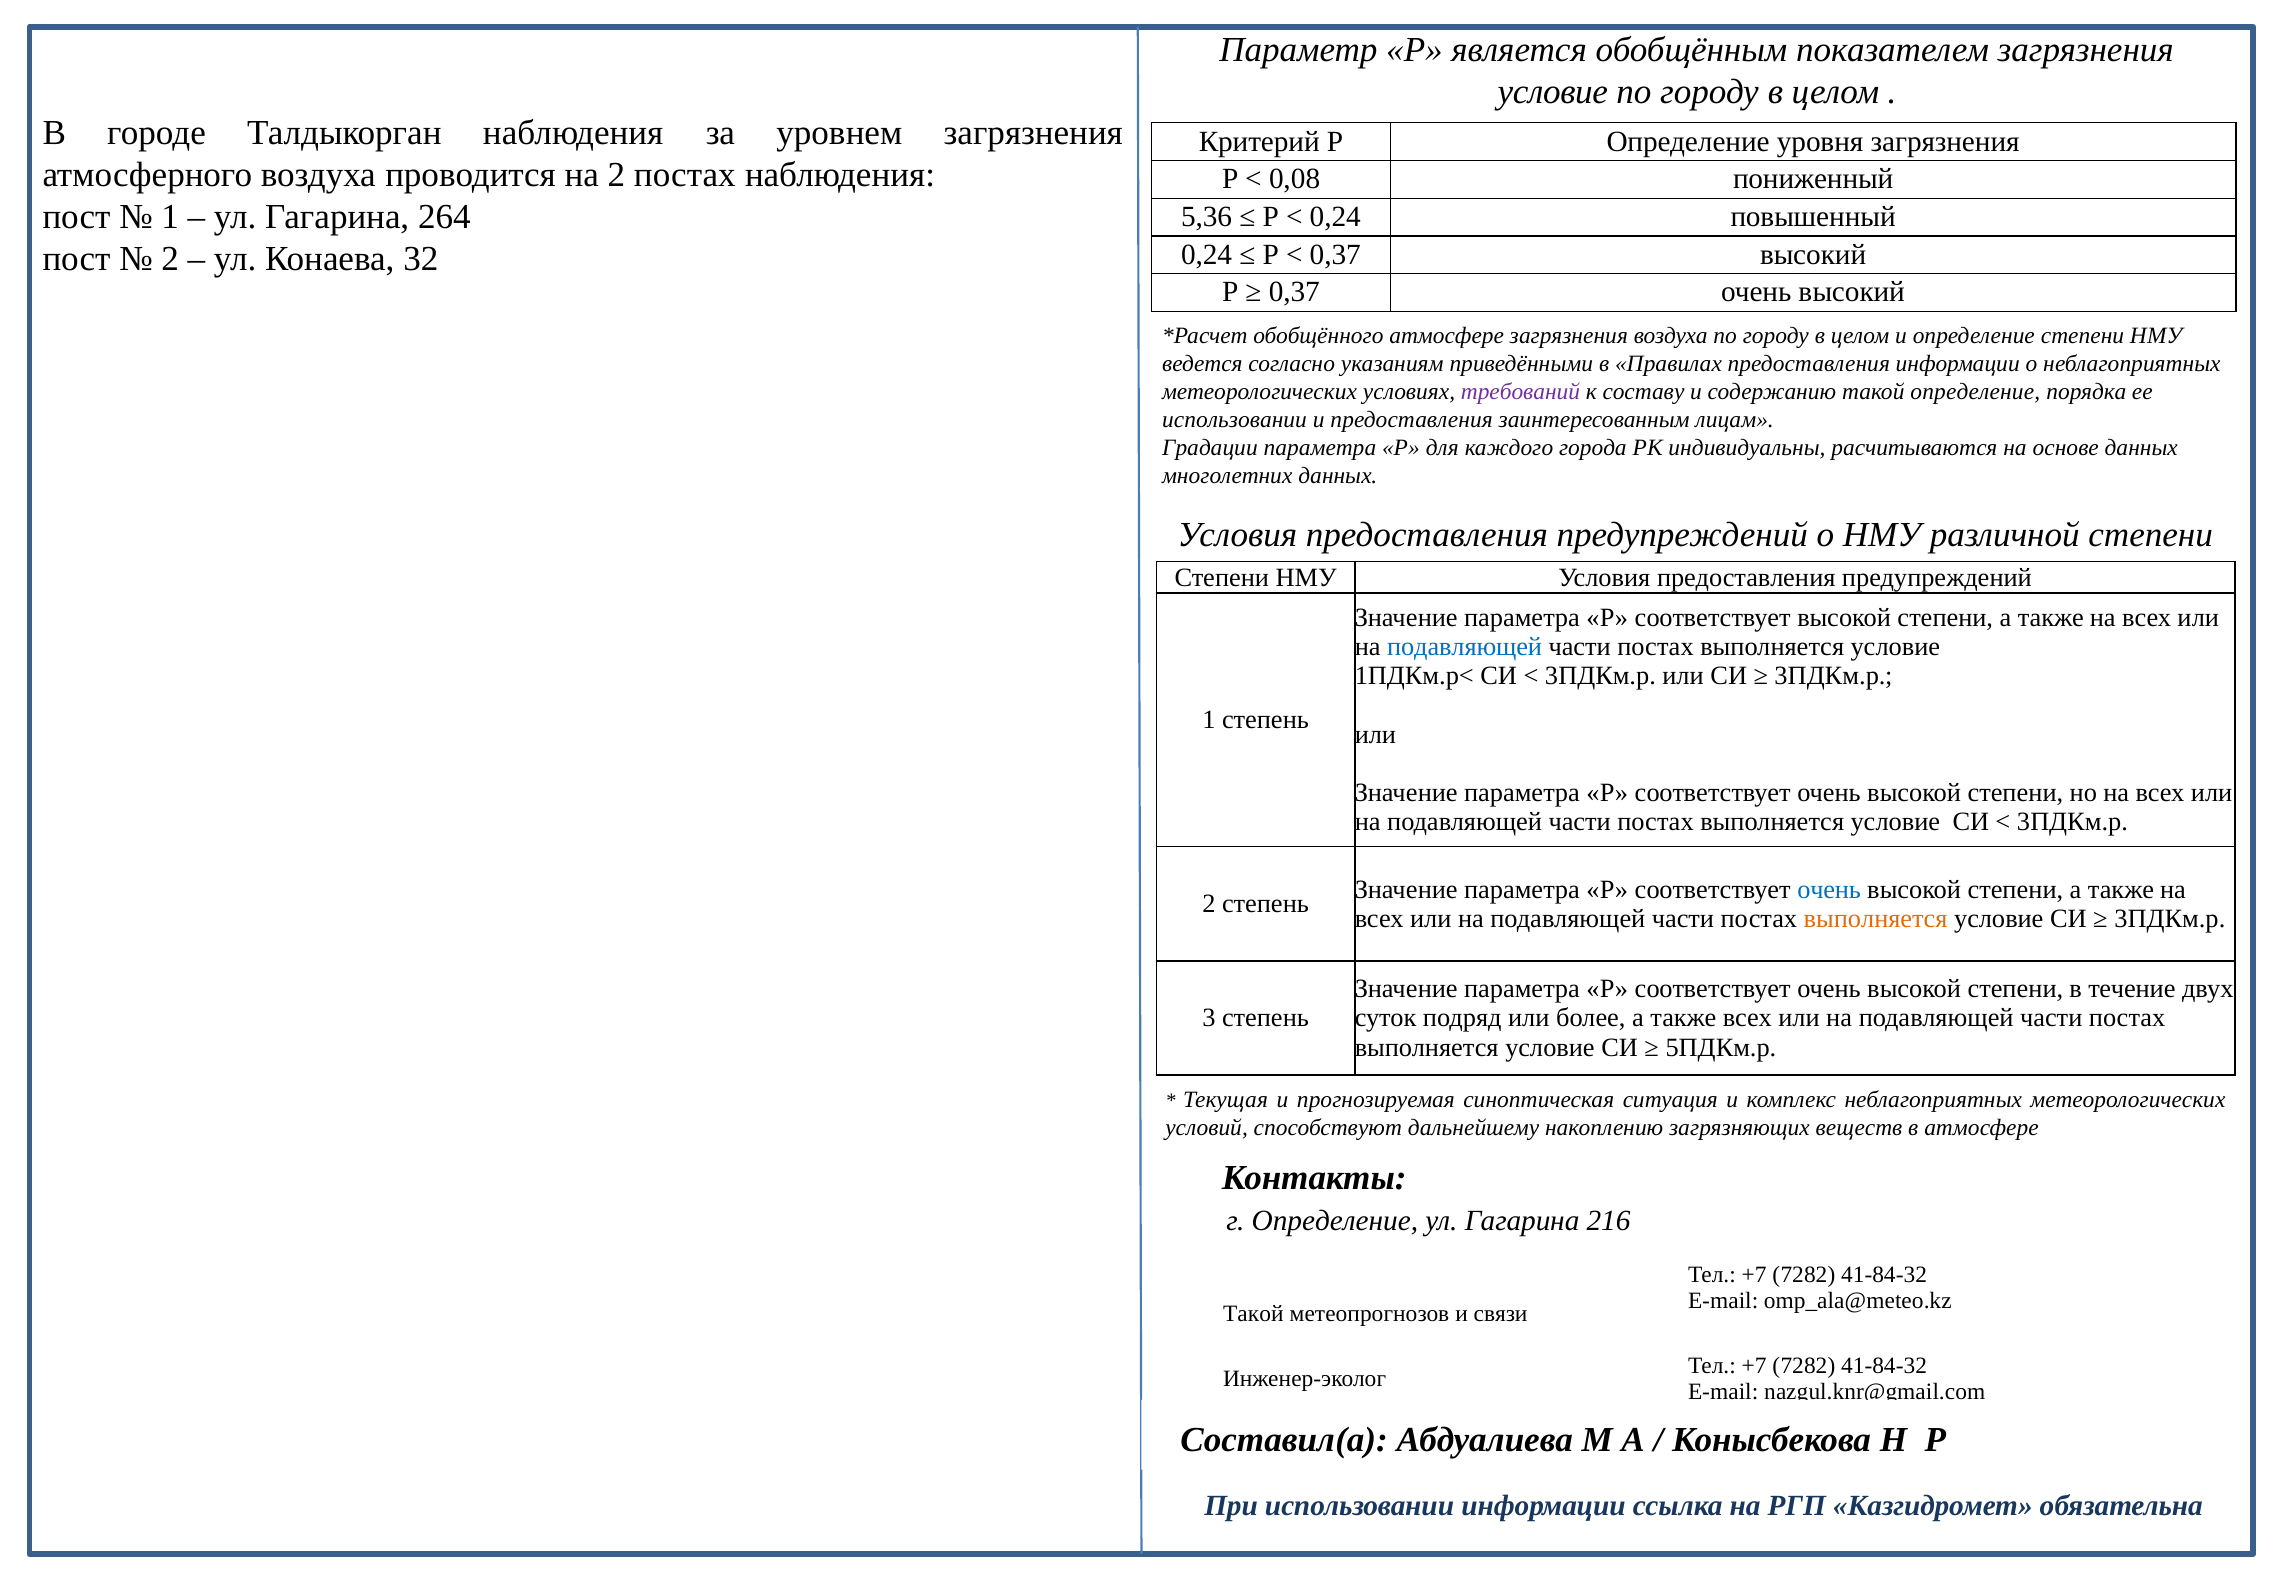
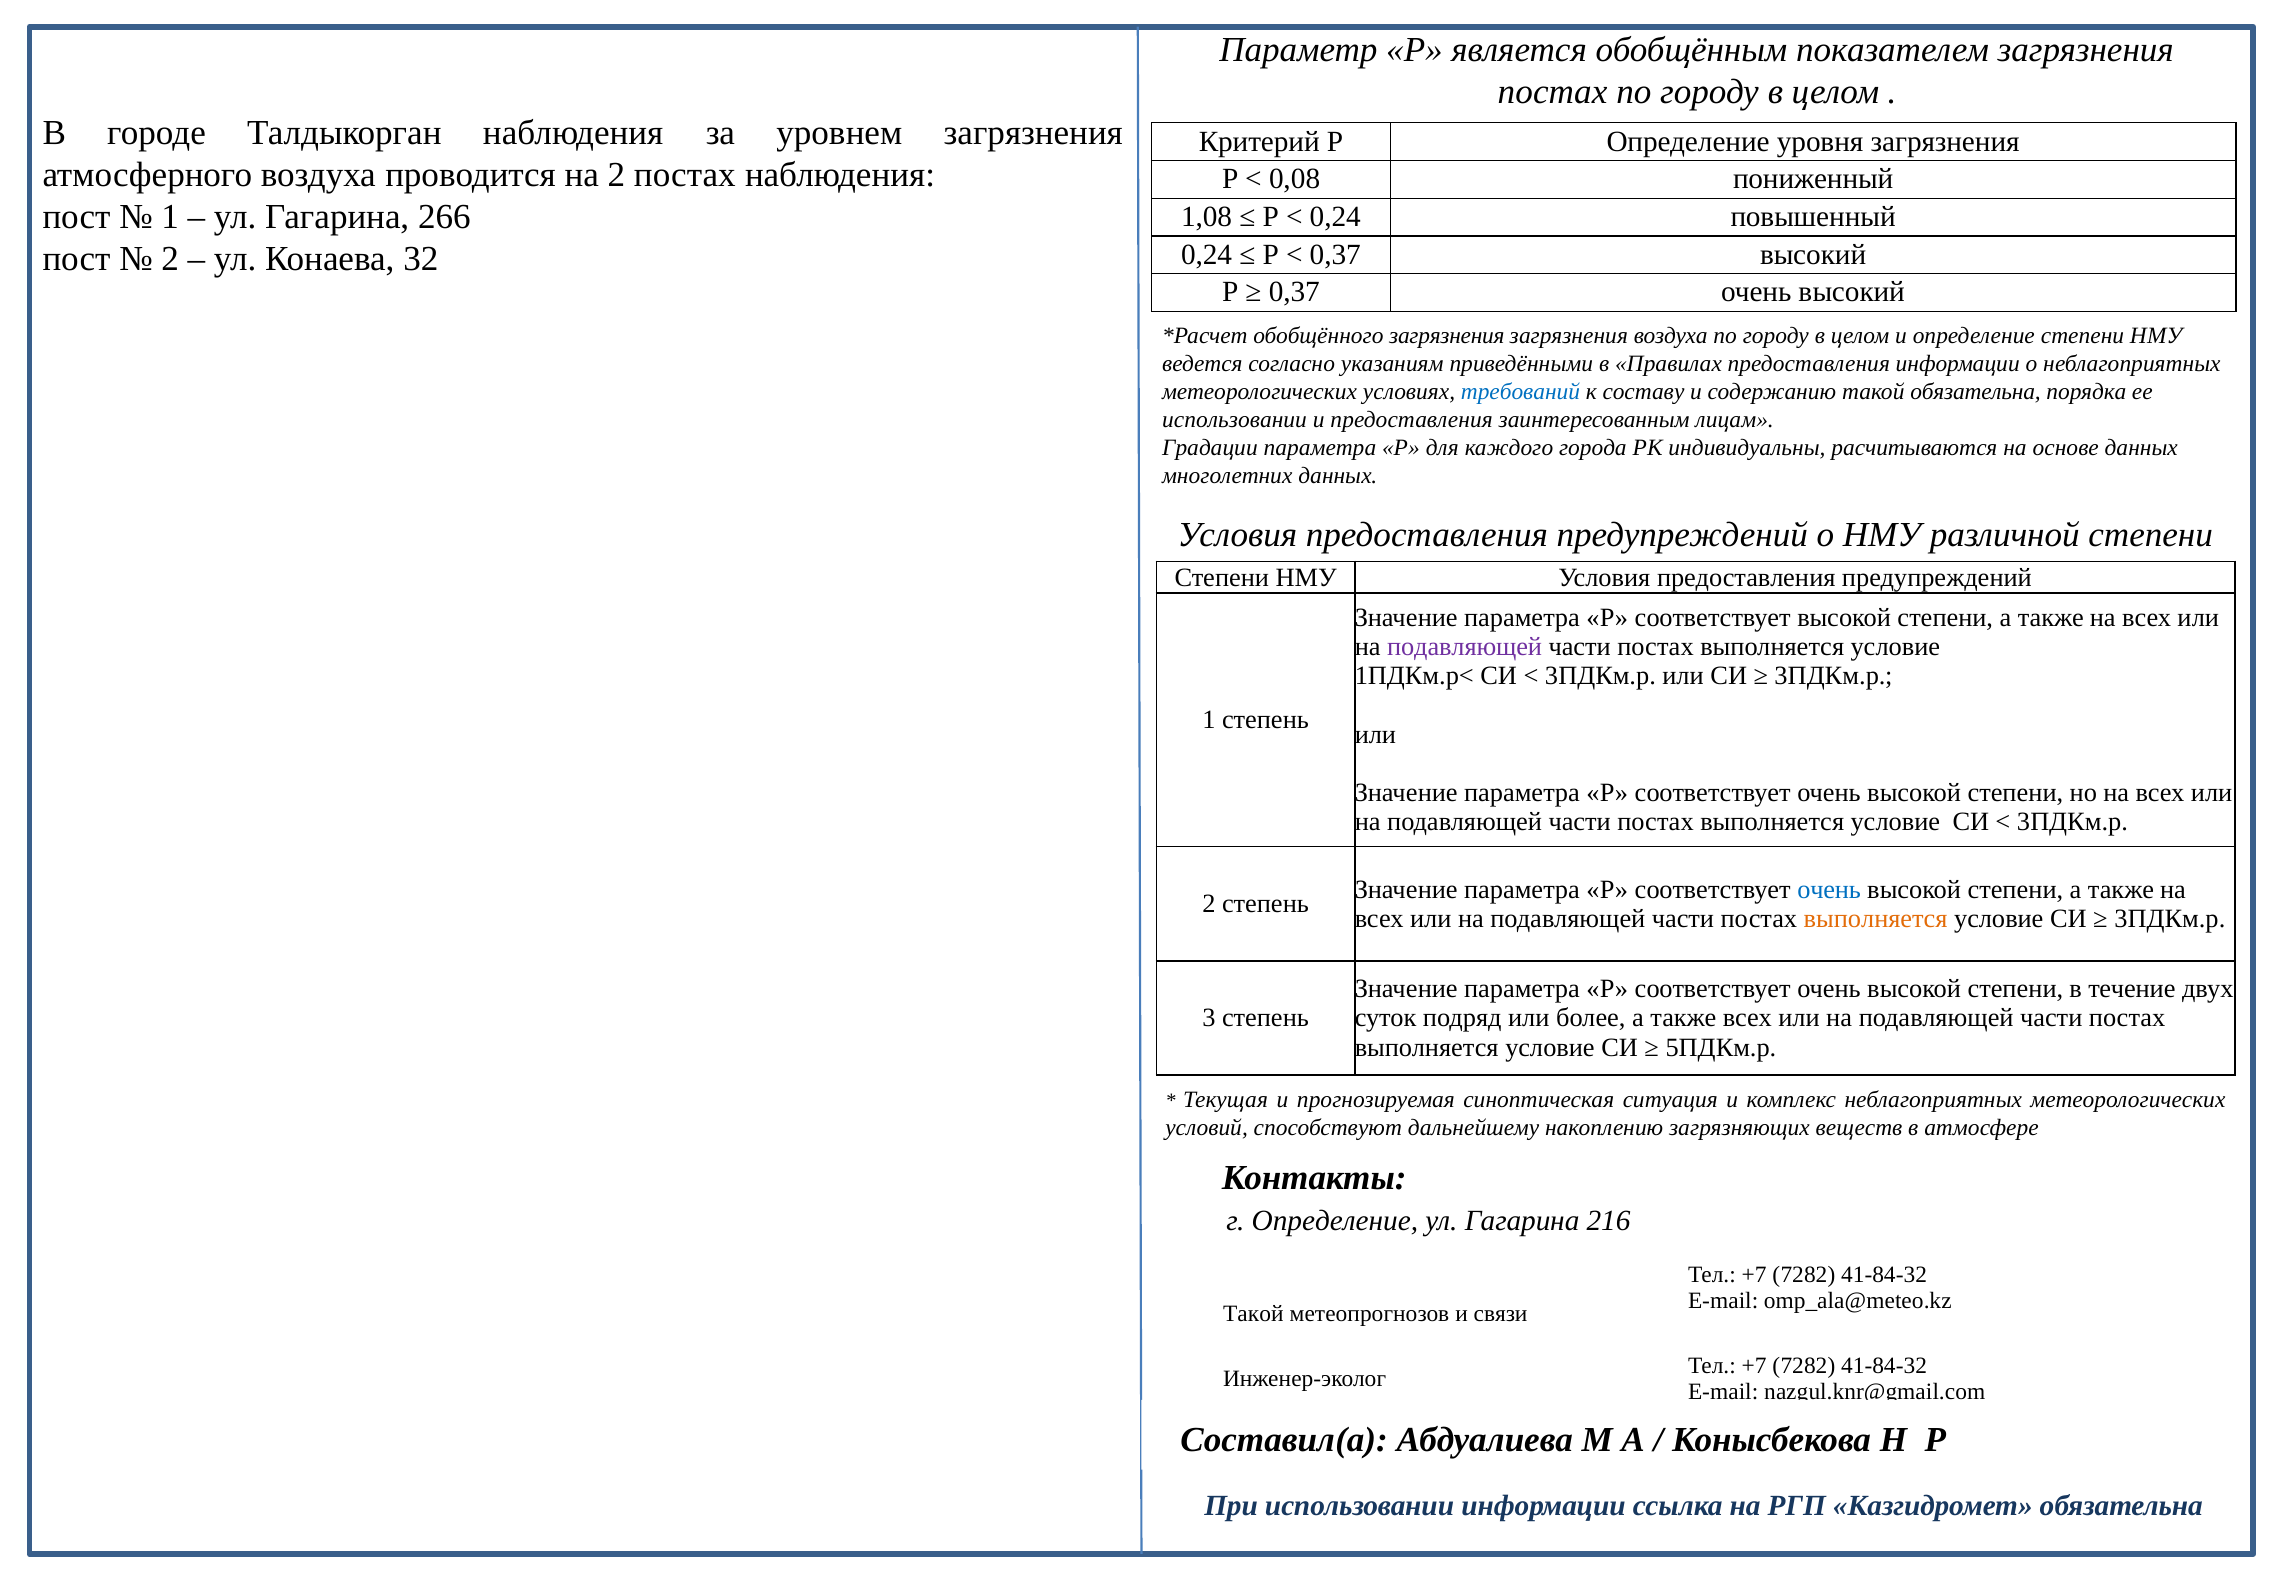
условие: условие -> постах (1553, 92)
264: 264 -> 266 (444, 217)
5,36: 5,36 -> 1,08 (1207, 217)
обобщённого атмосфере: атмосфере -> загрязнения (1447, 335)
требований colour: purple -> blue (1520, 391)
такой определение: определение -> обязательна (1976, 391)
подавляющей colour: blue -> purple (1465, 647)
